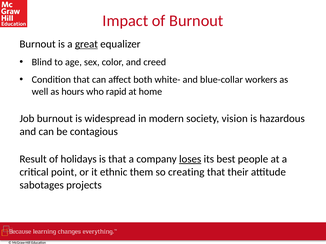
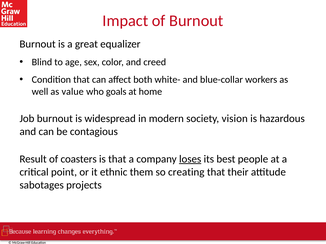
great underline: present -> none (86, 44)
hours: hours -> value (73, 92)
rapid: rapid -> goals (116, 92)
holidays: holidays -> coasters (79, 159)
